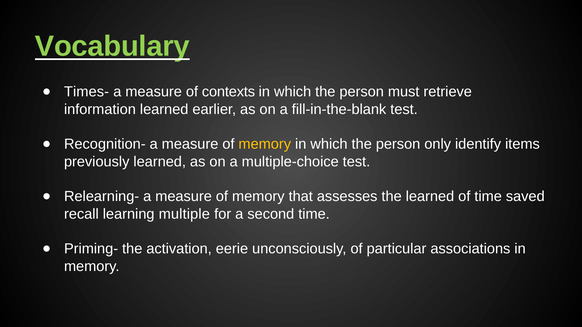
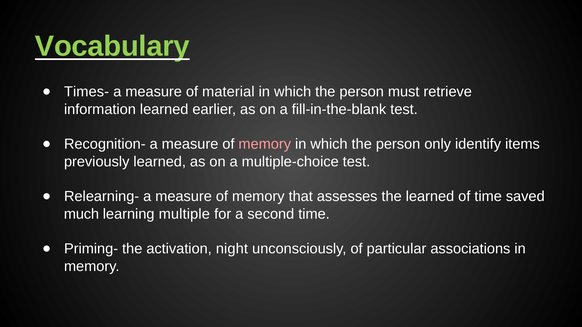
contexts: contexts -> material (228, 92)
memory colour: yellow -> pink (265, 144)
recall: recall -> much (81, 214)
eerie: eerie -> night (232, 249)
